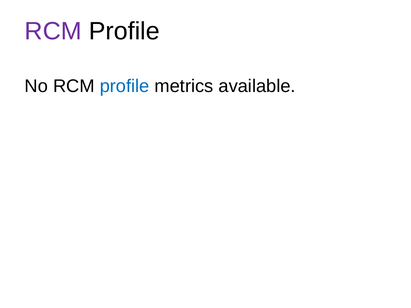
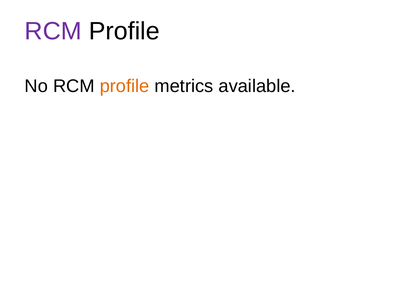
profile colour: blue -> orange (125, 86)
